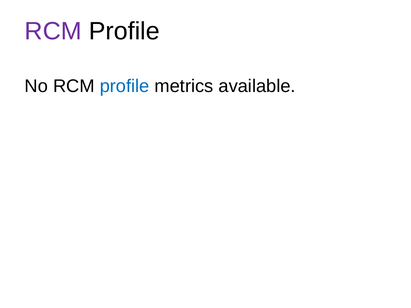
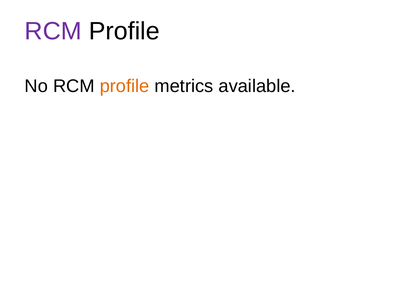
profile colour: blue -> orange (125, 86)
